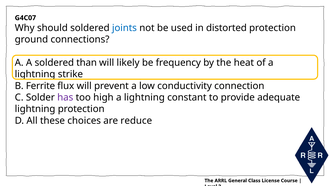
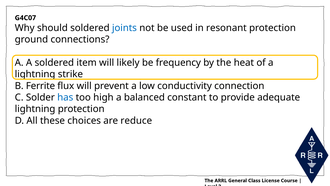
distorted: distorted -> resonant (226, 28)
than: than -> item (87, 63)
has colour: purple -> blue (65, 97)
high a lightning: lightning -> balanced (144, 97)
